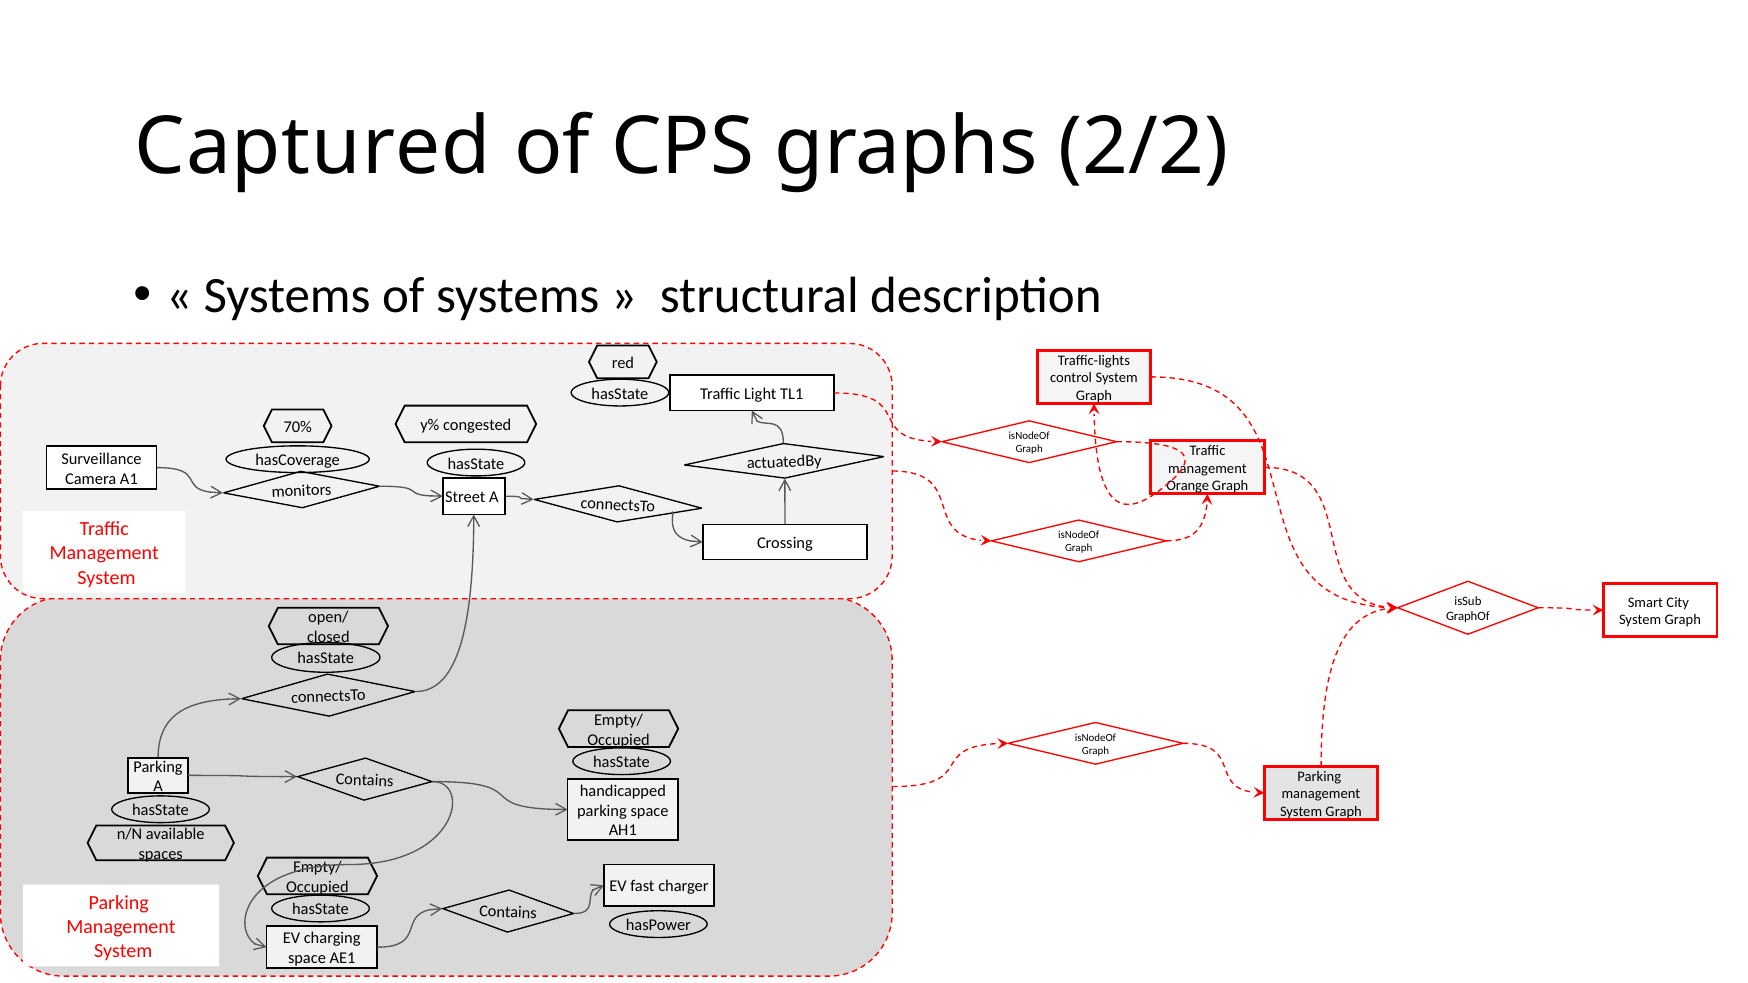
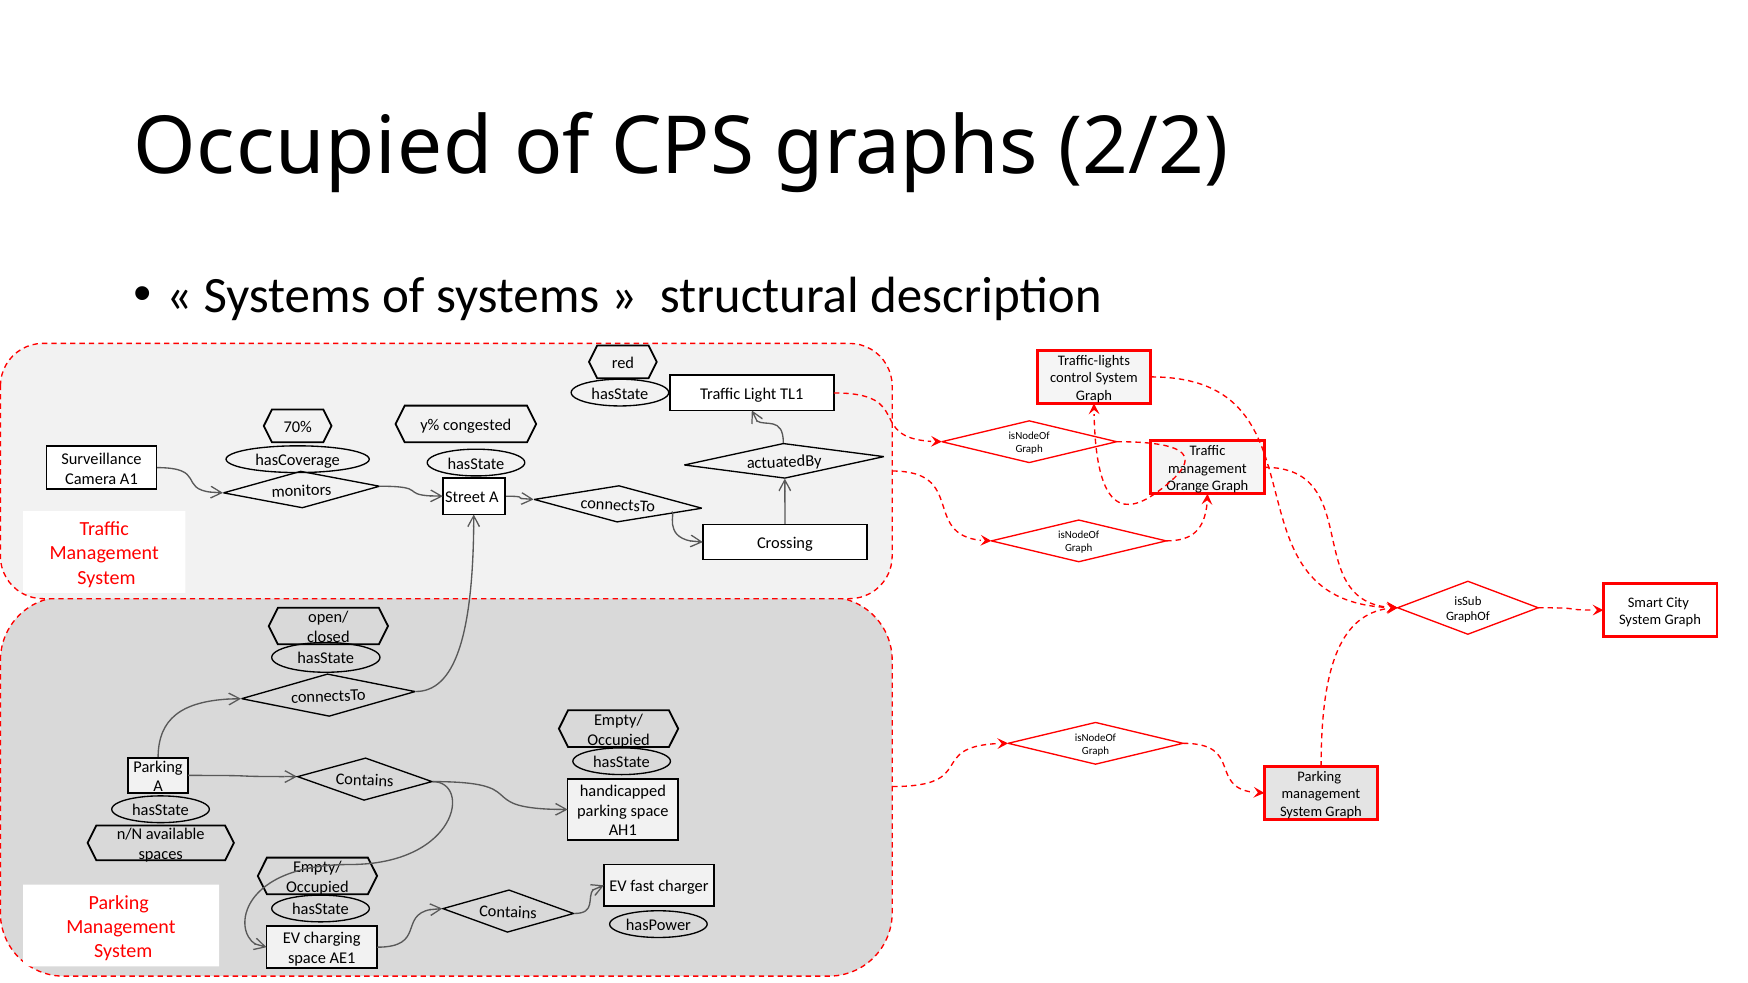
Captured: Captured -> Occupied (313, 147)
